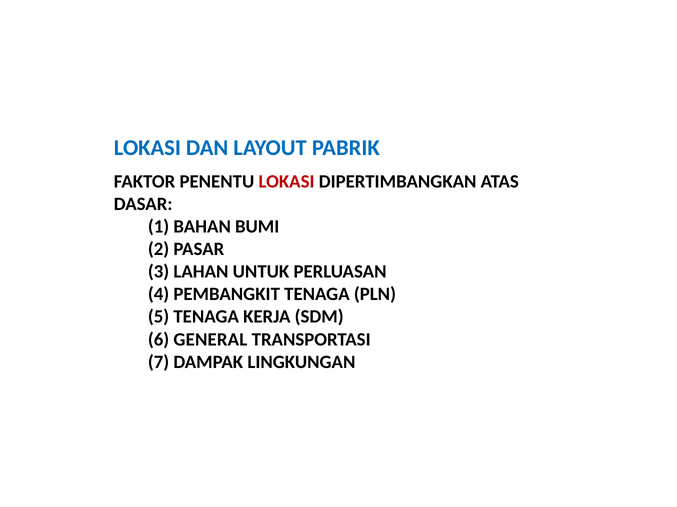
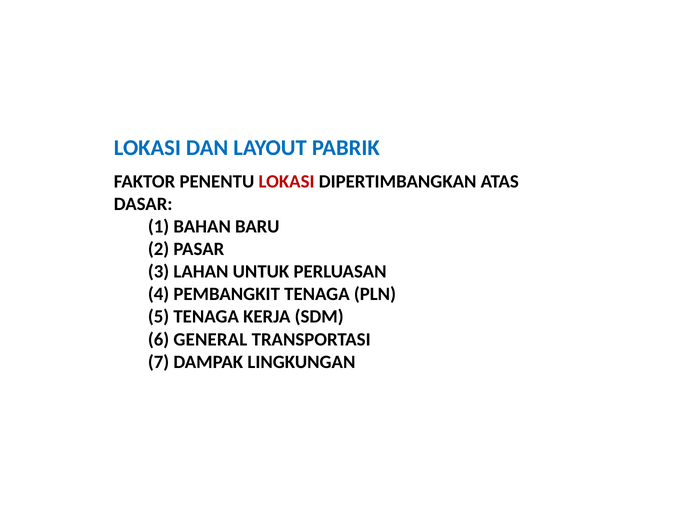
BUMI: BUMI -> BARU (257, 227)
